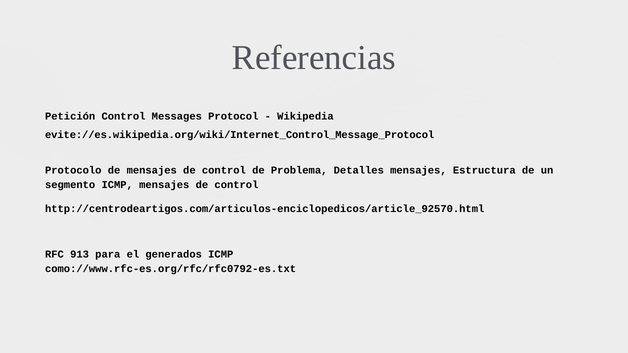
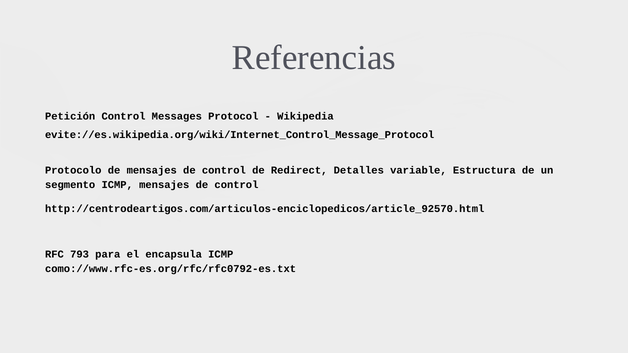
Problema: Problema -> Redirect (299, 170)
Detalles mensajes: mensajes -> variable (418, 170)
913: 913 -> 793 (80, 255)
generados: generados -> encapsula (174, 255)
